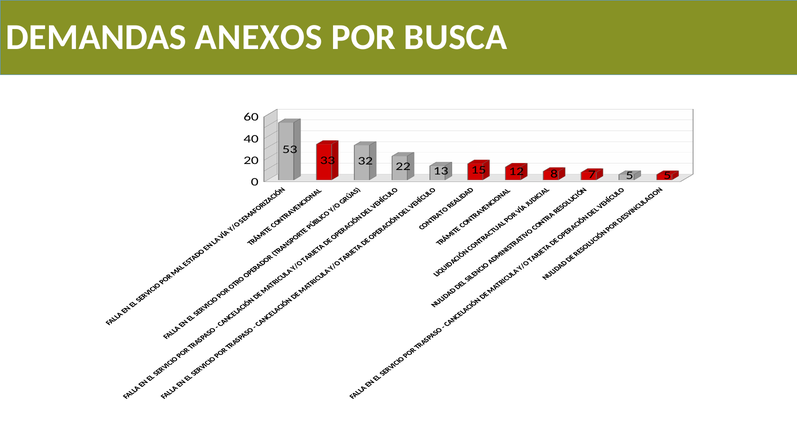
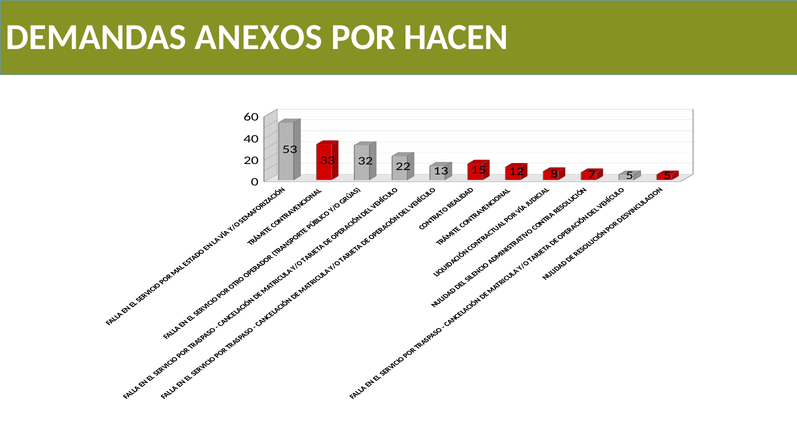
BUSCA: BUSCA -> HACEN (456, 37)
